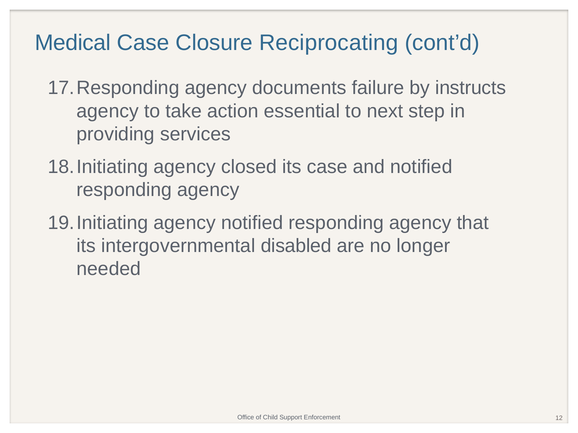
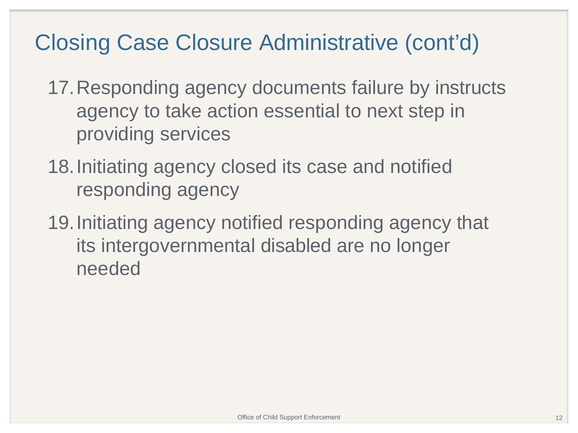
Medical: Medical -> Closing (73, 43)
Reciprocating: Reciprocating -> Administrative (329, 43)
